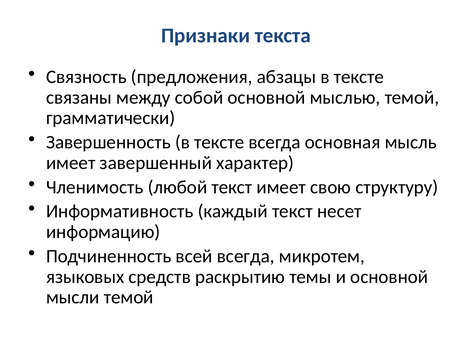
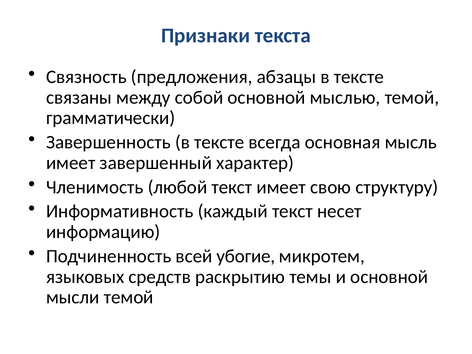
всей всегда: всегда -> убогие (246, 256)
